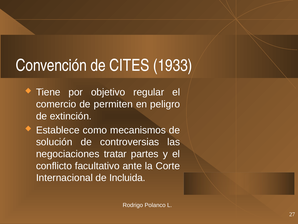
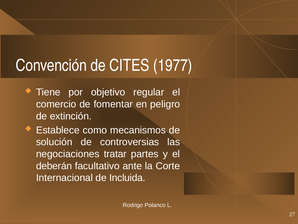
1933: 1933 -> 1977 (173, 65)
permiten: permiten -> fomentar (113, 104)
conflicto: conflicto -> deberán (54, 166)
